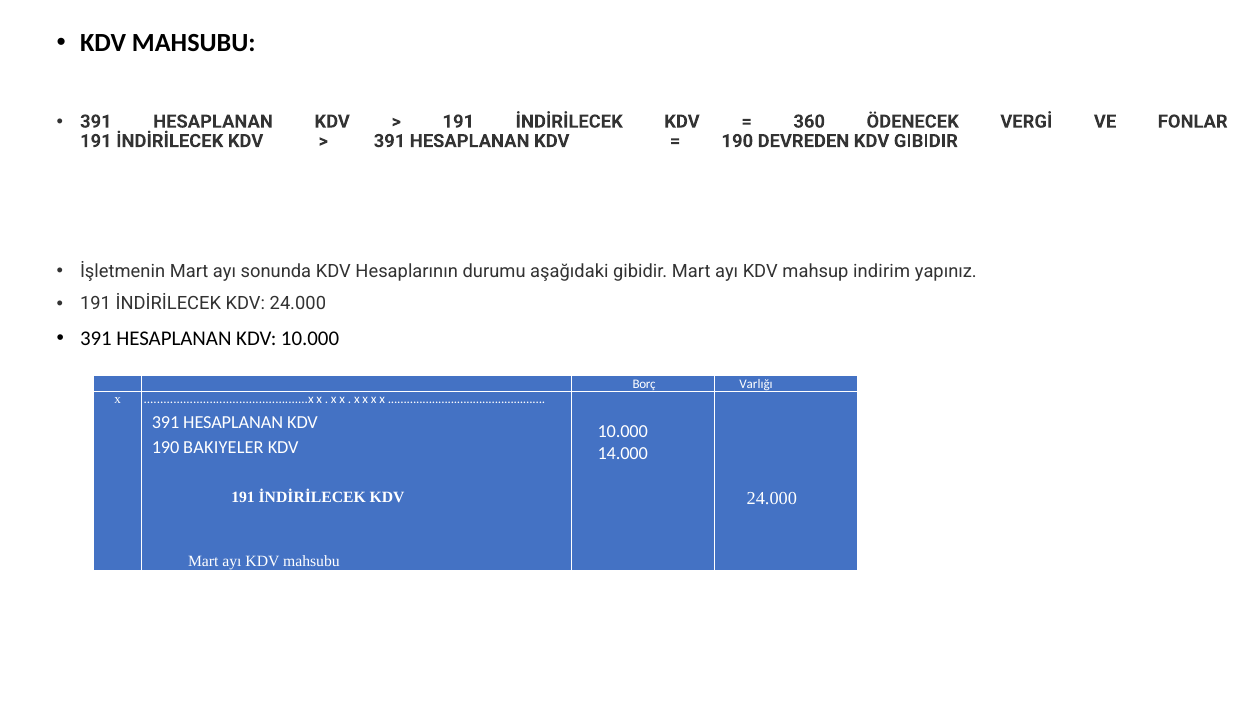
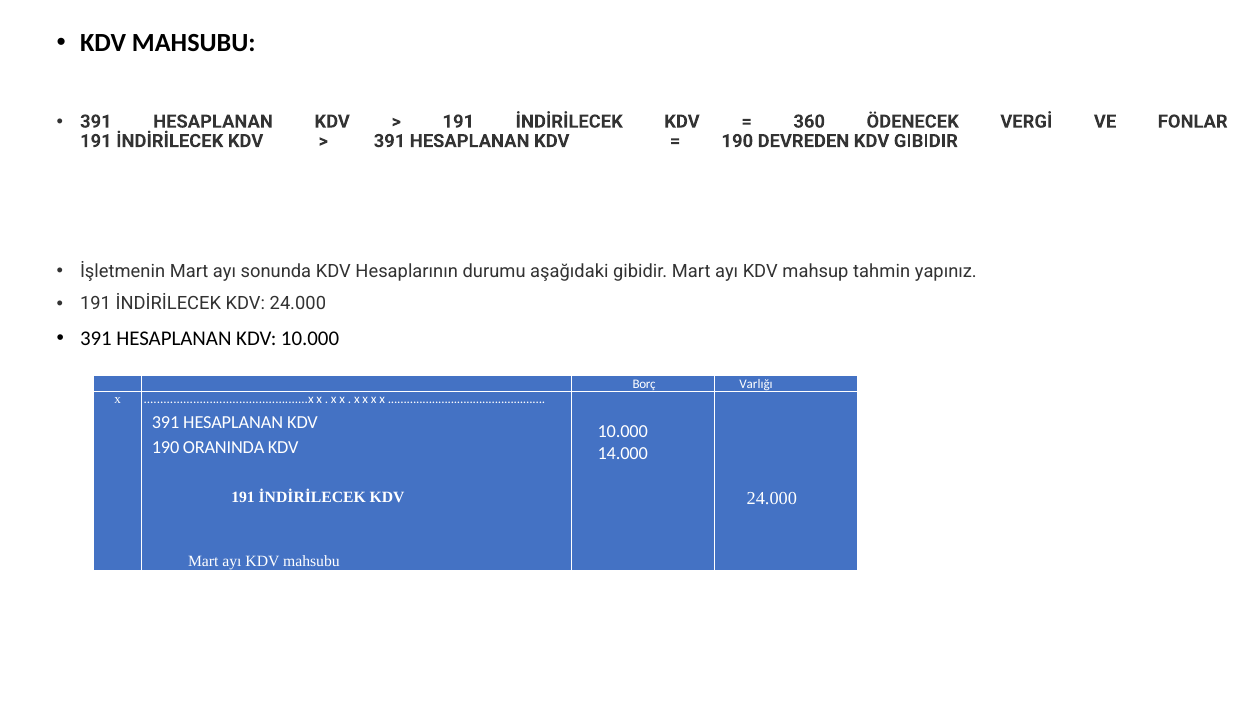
indirim: indirim -> tahmin (882, 271)
BAKIYELER: BAKIYELER -> ORANINDA (224, 448)
